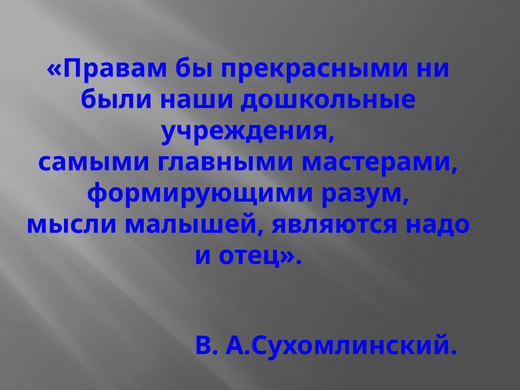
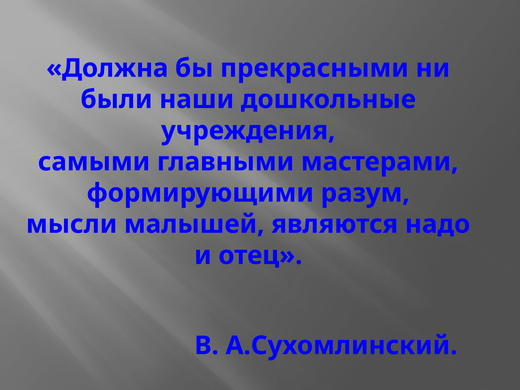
Правам: Правам -> Должна (107, 68)
